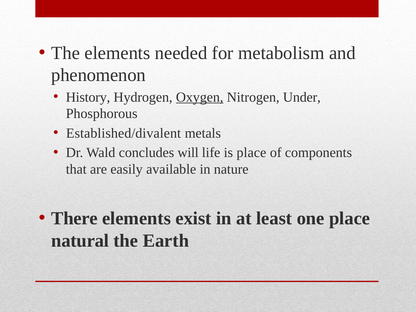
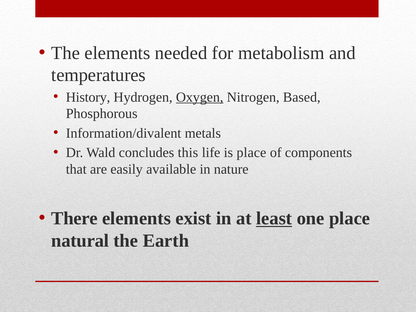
phenomenon: phenomenon -> temperatures (99, 75)
Under: Under -> Based (302, 97)
Established/divalent: Established/divalent -> Information/divalent (124, 133)
will: will -> this (188, 153)
least underline: none -> present (274, 219)
